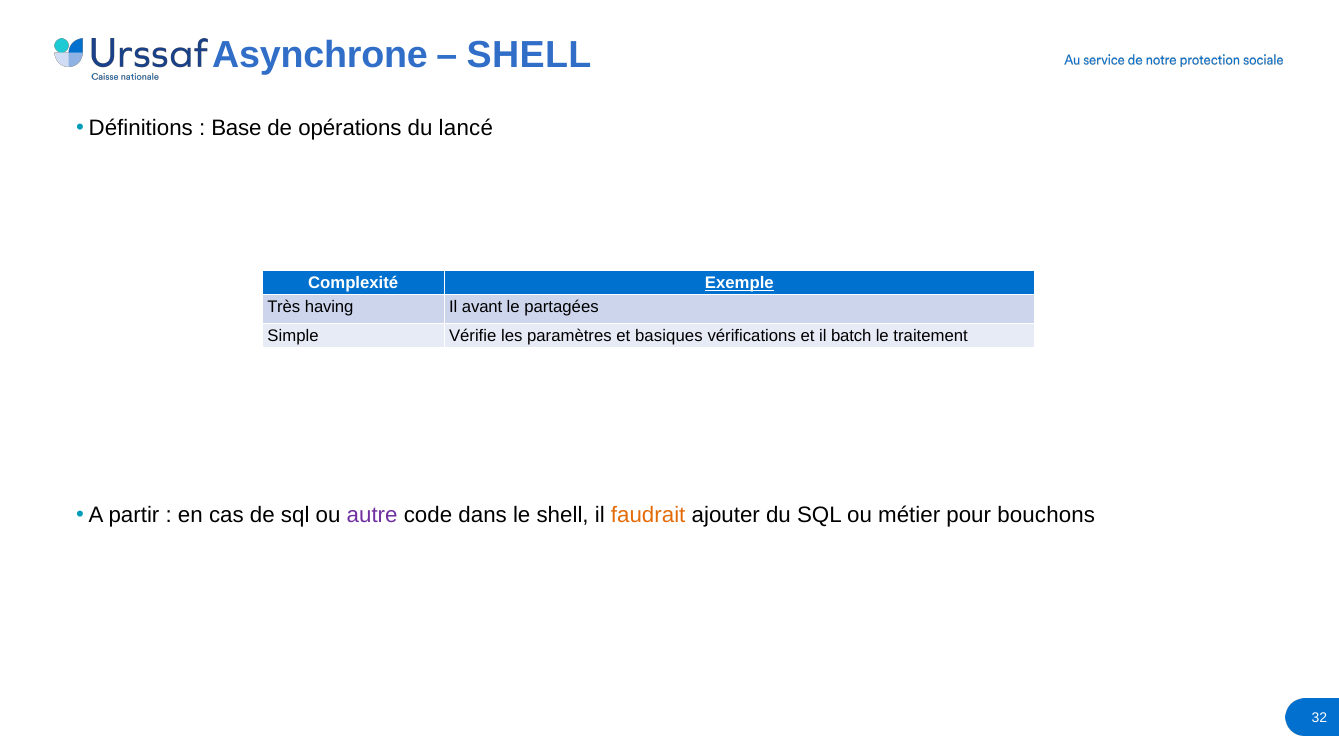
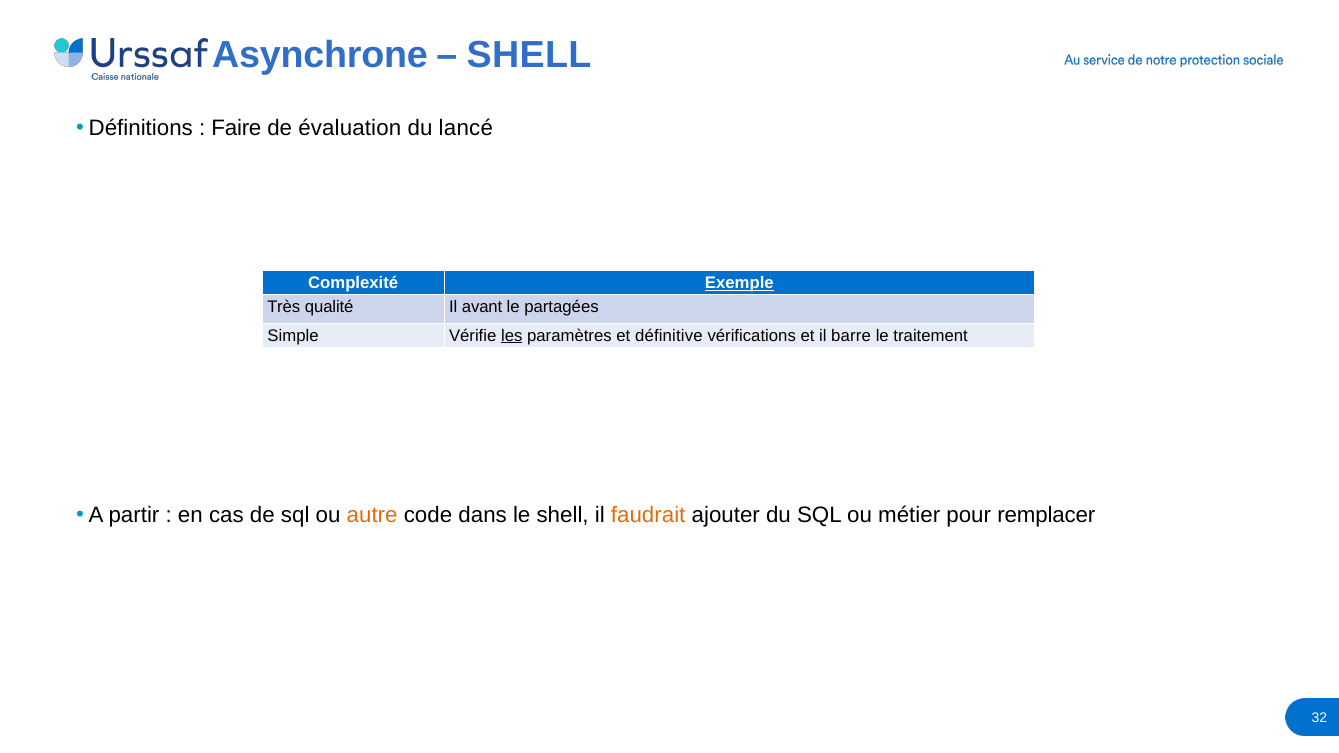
Base: Base -> Faire (236, 128)
opérations: opérations -> évaluation (350, 128)
having: having -> qualité (329, 307)
les underline: none -> present (512, 336)
basiques: basiques -> définitive (669, 336)
batch: batch -> barre (851, 336)
autre colour: purple -> orange (372, 515)
bouchons: bouchons -> remplacer (1046, 515)
